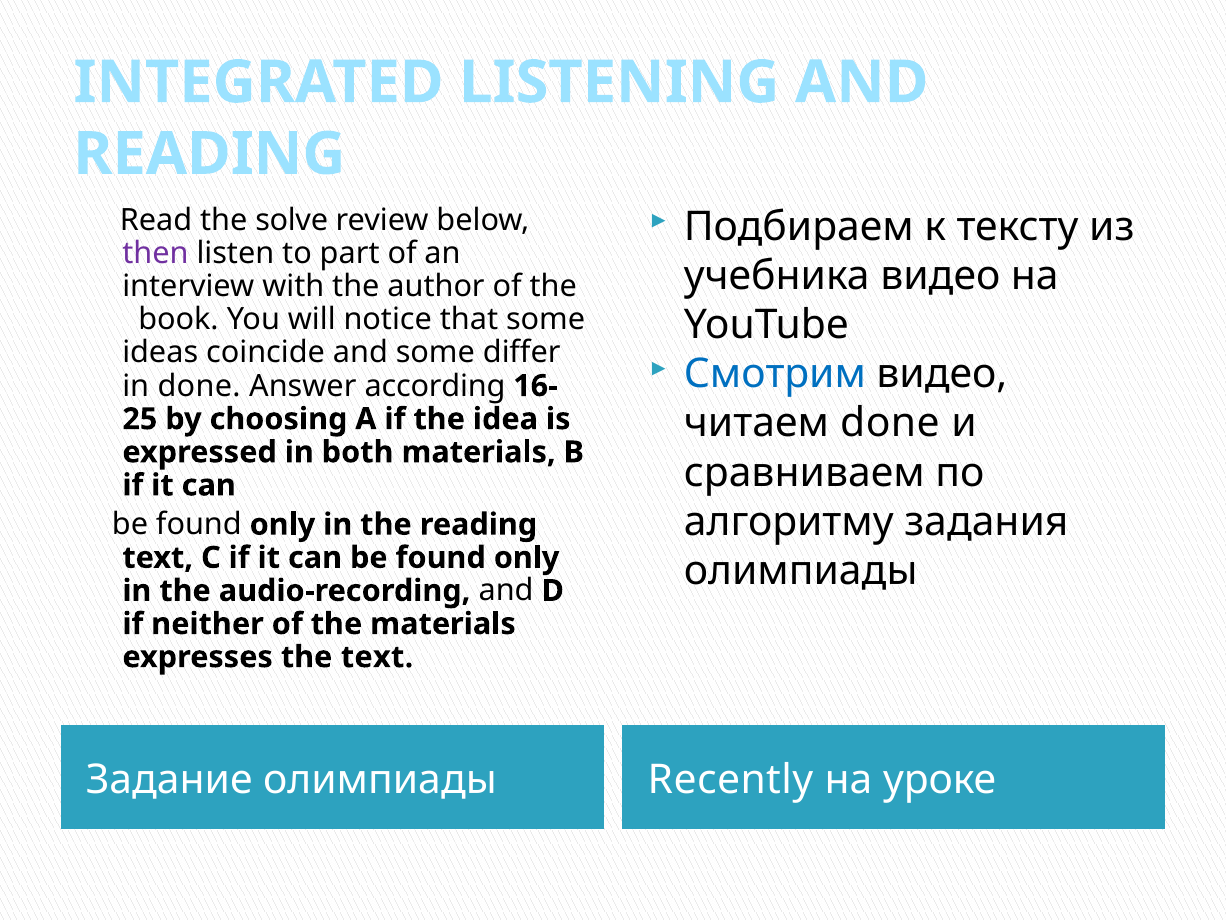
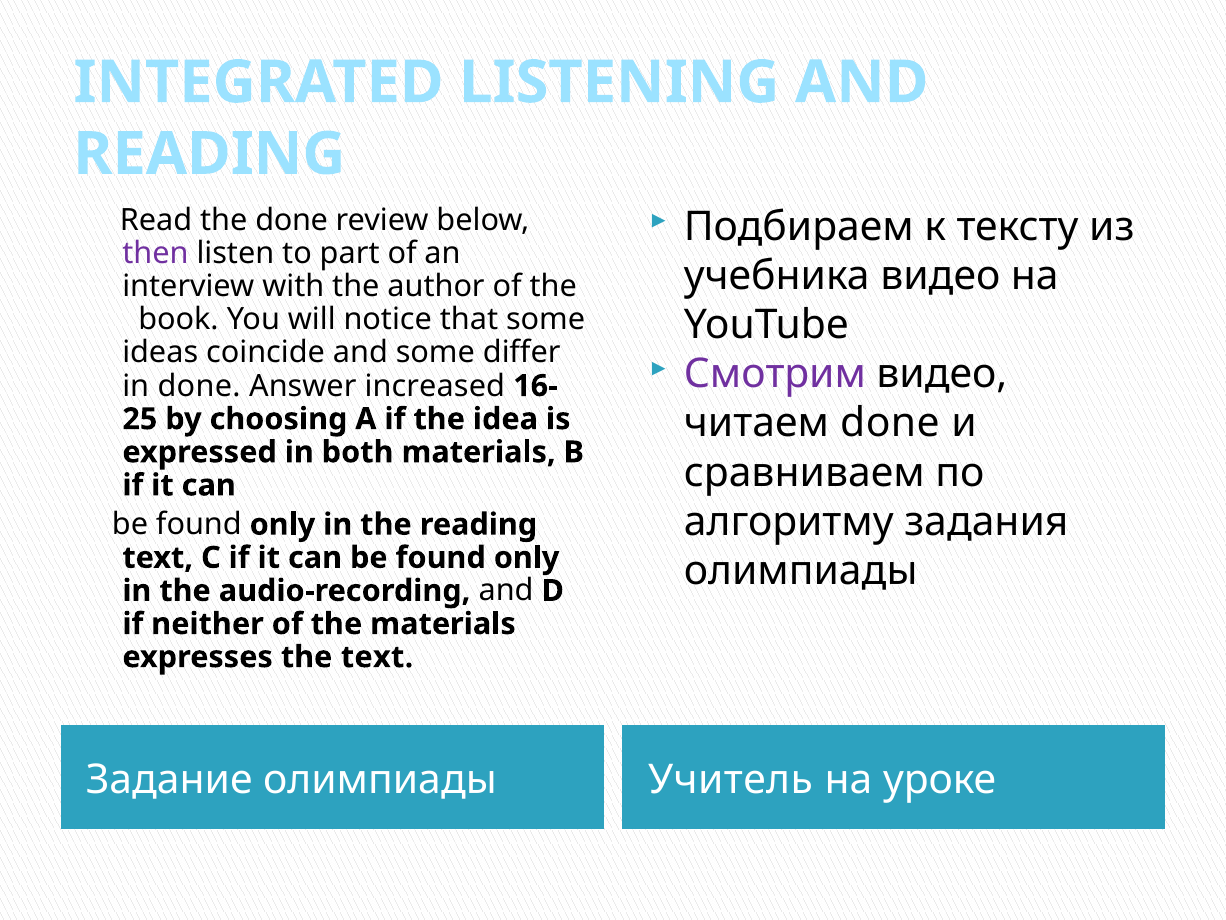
the solve: solve -> done (292, 220)
Смотрим colour: blue -> purple (775, 374)
according: according -> increased (435, 386)
Recently: Recently -> Учитель (730, 779)
